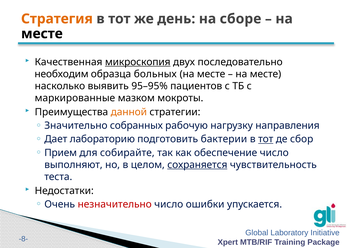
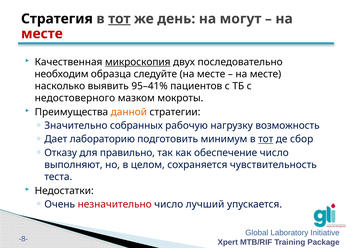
Стратегия colour: orange -> black (57, 19)
тот underline: none -> present (119, 19)
сборе: сборе -> могут (241, 19)
месте colour: black -> red (42, 34)
больных: больных -> следуйте (155, 74)
95–95%: 95–95% -> 95–41% (150, 86)
маркированные: маркированные -> недостоверного (75, 98)
направления: направления -> возможность (288, 126)
бактерии: бактерии -> минимум (224, 139)
Прием: Прием -> Отказу (61, 153)
собирайте: собирайте -> правильно (127, 153)
сохраняется underline: present -> none (197, 165)
ошибки: ошибки -> лучший (205, 205)
